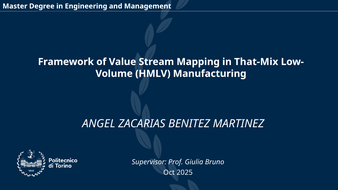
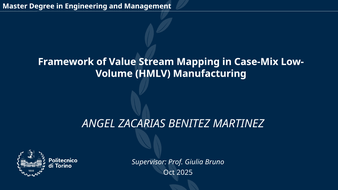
That-Mix: That-Mix -> Case-Mix (256, 62)
